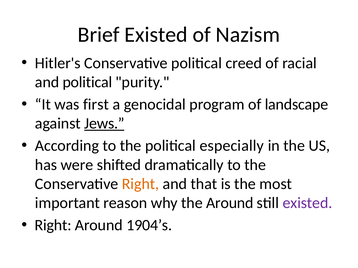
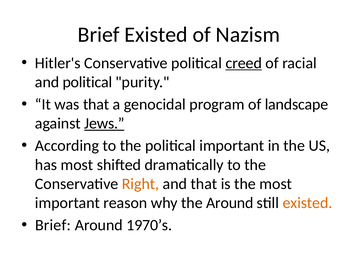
creed underline: none -> present (244, 63)
was first: first -> that (96, 105)
political especially: especially -> important (232, 146)
has were: were -> most (77, 165)
existed colour: purple -> orange (307, 203)
Right: Right -> Brief (53, 226)
1904’s: 1904’s -> 1970’s (149, 226)
